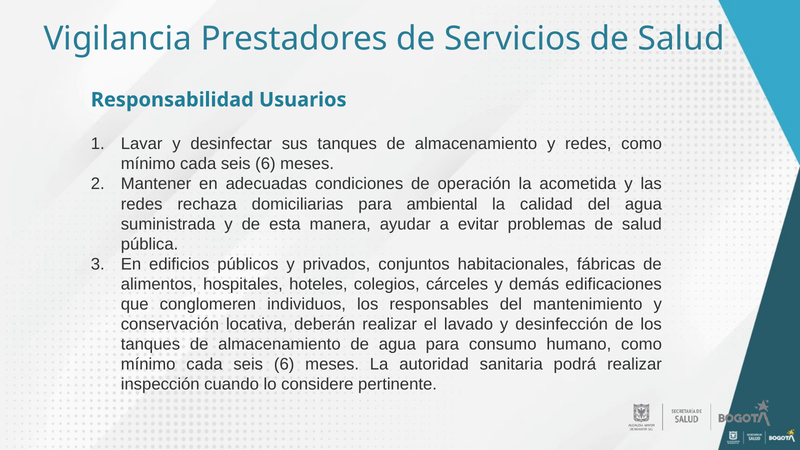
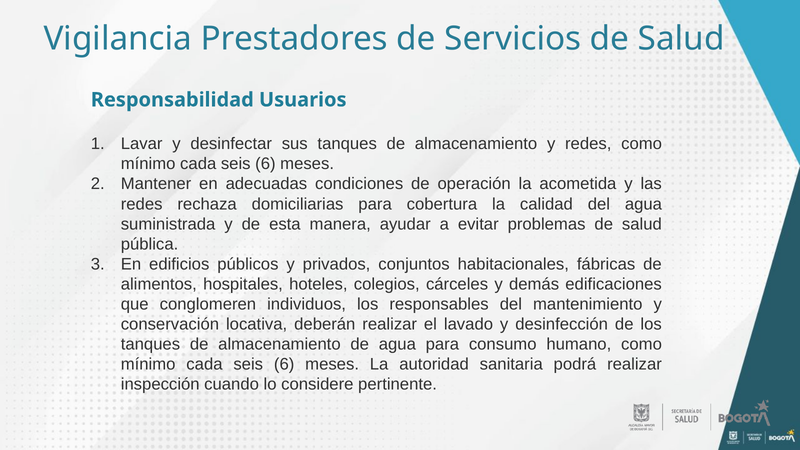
ambiental: ambiental -> cobertura (442, 204)
